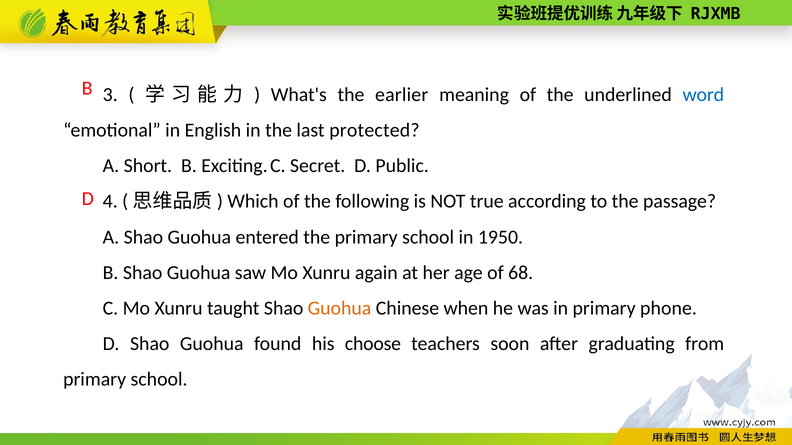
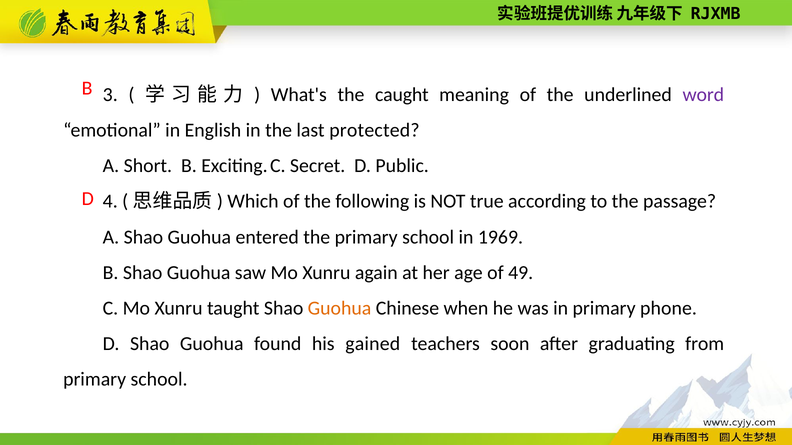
earlier: earlier -> caught (402, 95)
word colour: blue -> purple (703, 95)
1950: 1950 -> 1969 (500, 237)
68: 68 -> 49 (521, 273)
choose: choose -> gained (373, 344)
